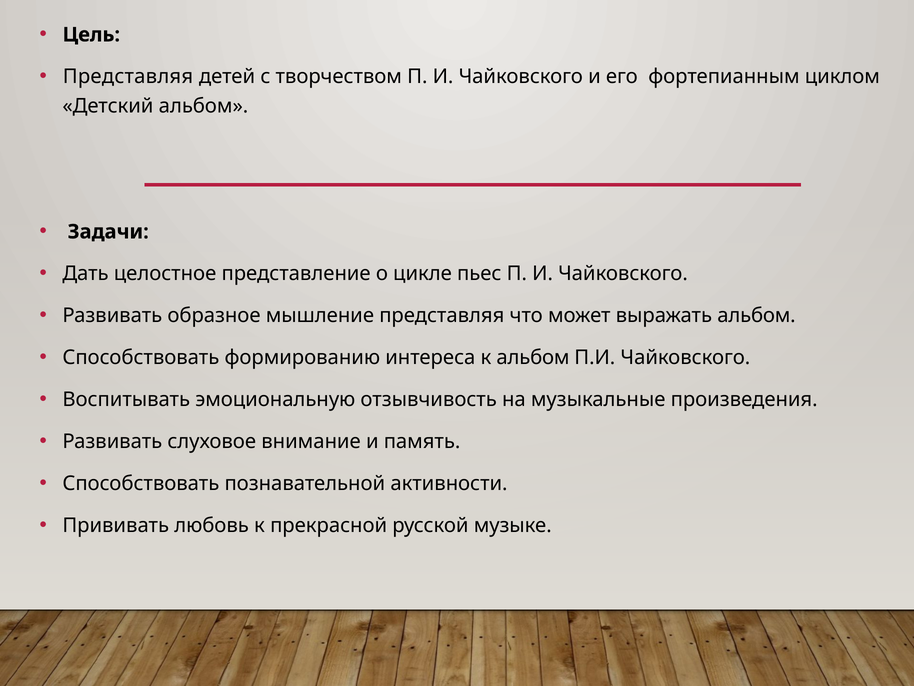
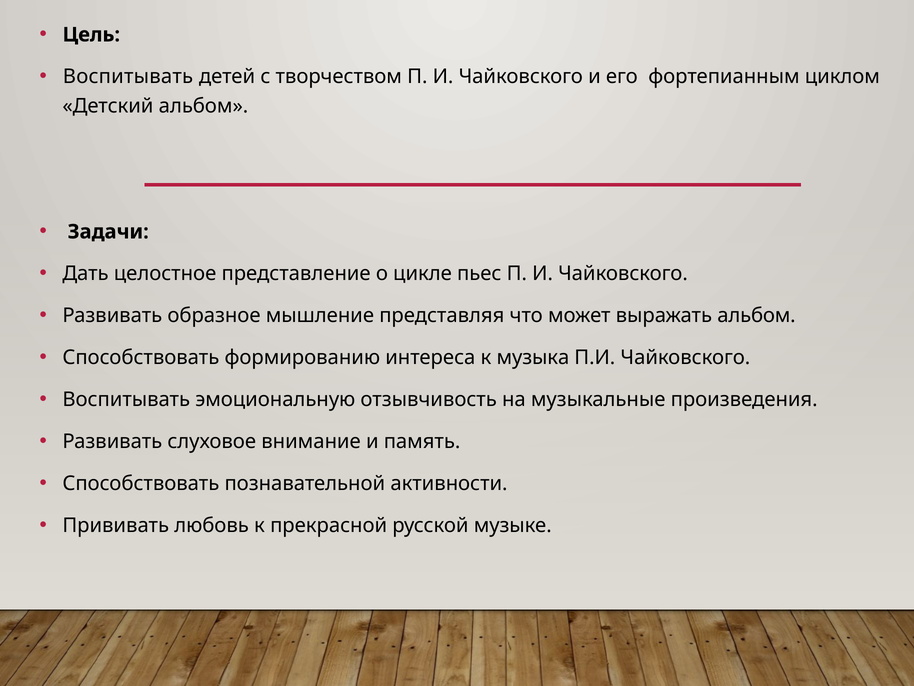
Представляя: Представляя -> Воспитывать (128, 77)
к альбом: альбом -> музыка (533, 357)
